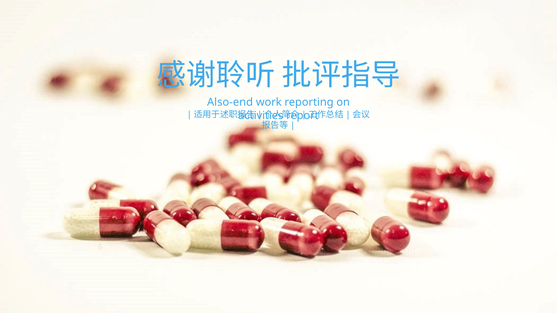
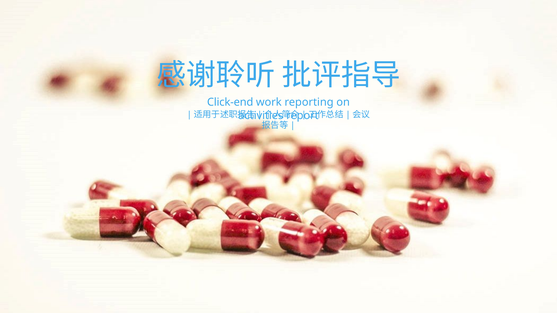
Also-end: Also-end -> Click-end (230, 102)
